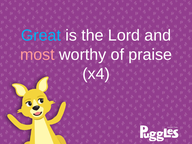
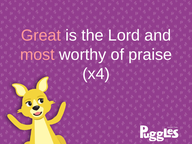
Great colour: light blue -> pink (41, 35)
